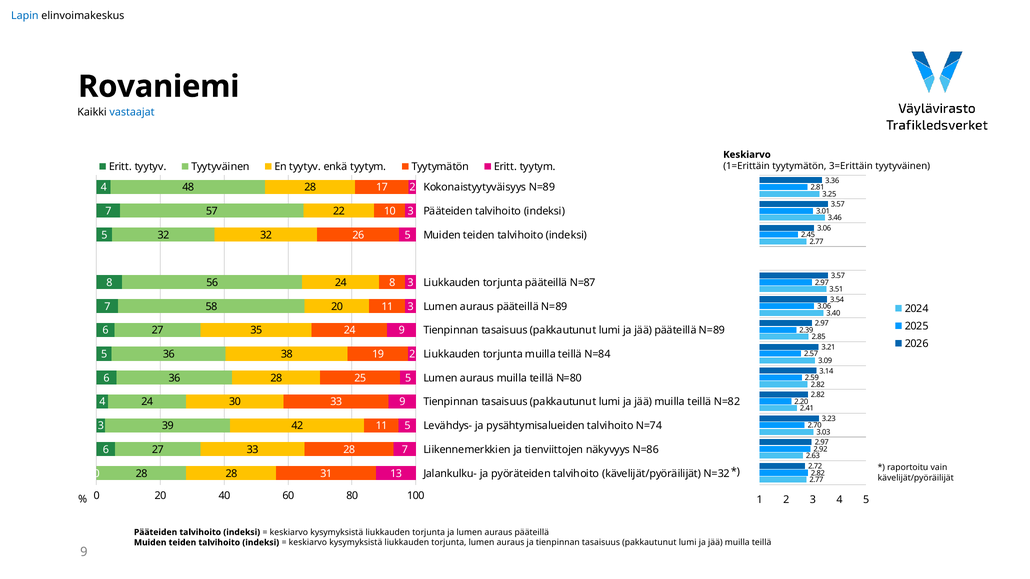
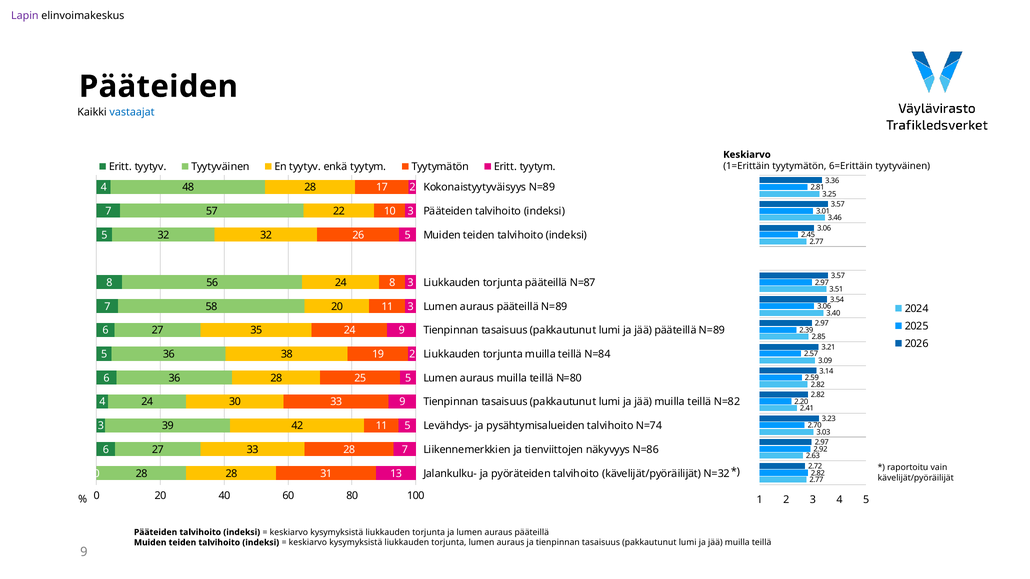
Lapin colour: blue -> purple (25, 16)
Rovaniemi: Rovaniemi -> Pääteiden (158, 87)
3=Erittäin: 3=Erittäin -> 6=Erittäin (851, 166)
